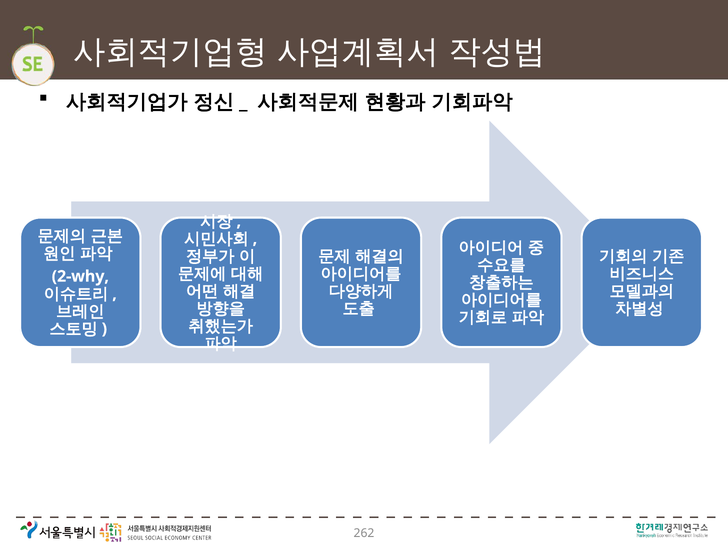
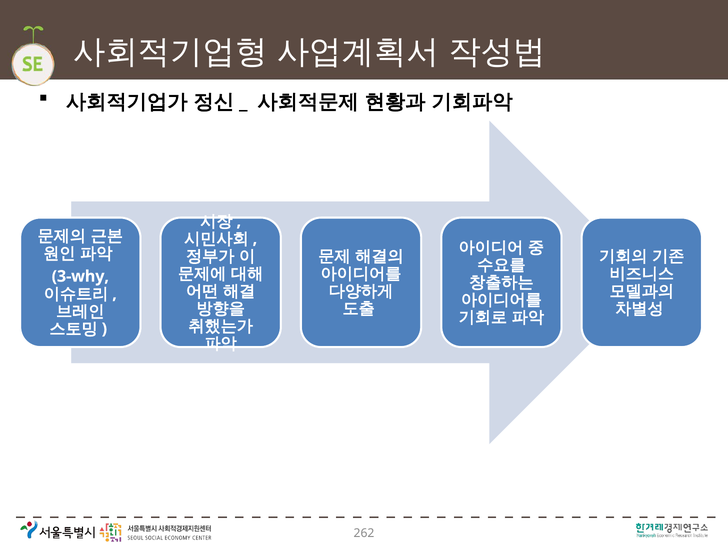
2-why: 2-why -> 3-why (80, 276)
